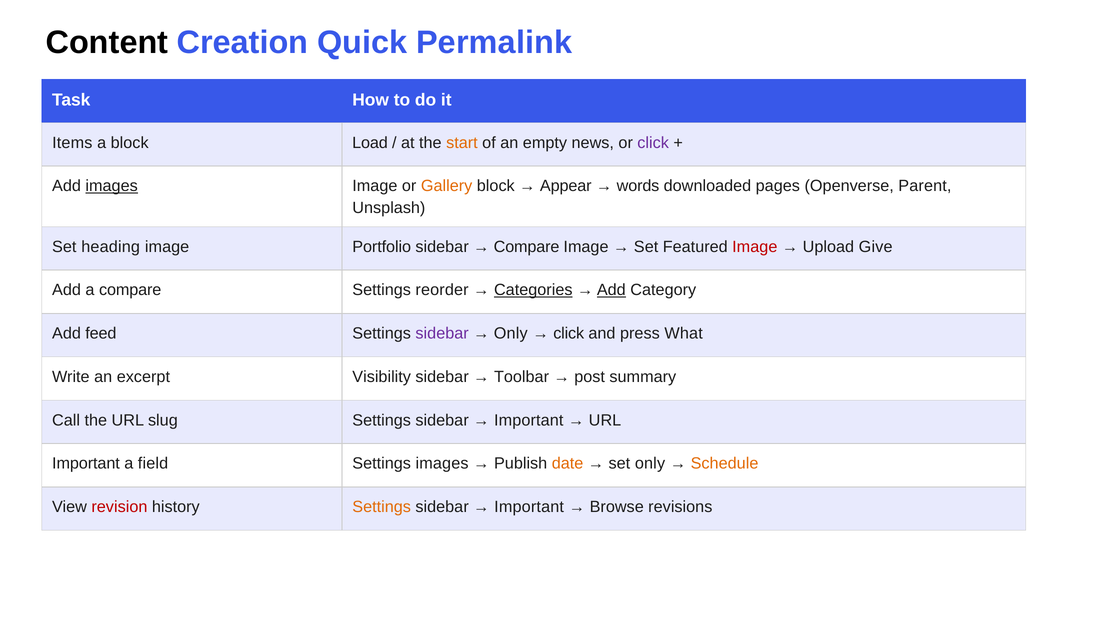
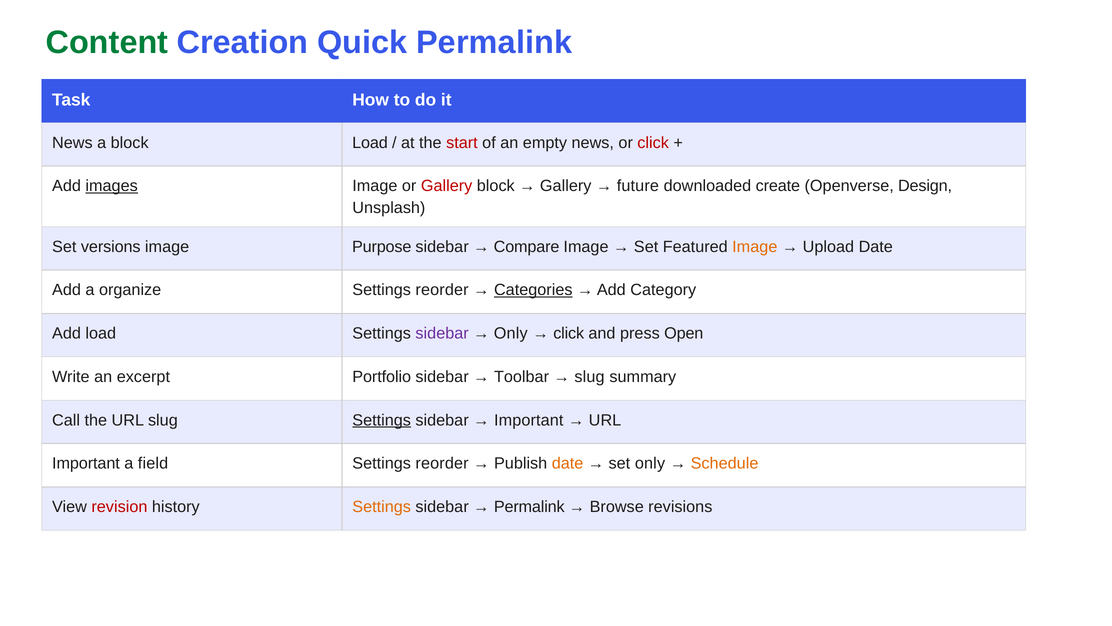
Content colour: black -> green (107, 42)
Items: Items -> News (72, 143)
start colour: orange -> red (462, 143)
click colour: purple -> red (653, 143)
Gallery colour: orange -> red (447, 186)
Appear: Appear -> Gallery (566, 186)
words: words -> future (638, 186)
pages: pages -> create (778, 186)
Parent: Parent -> Design (925, 186)
heading: heading -> versions (111, 246)
Portfolio: Portfolio -> Purpose (382, 246)
Image colour: red -> orange (755, 246)
Upload Give: Give -> Date (876, 246)
a compare: compare -> organize (130, 290)
Add underline: present -> none (611, 290)
Add feed: feed -> load (101, 333)
What: What -> Open (684, 333)
Visibility: Visibility -> Portfolio (382, 376)
post: post -> slug (590, 376)
Settings underline: none -> present (382, 420)
images: images -> reorder (442, 463)
Important: Important -> Permalink (529, 507)
